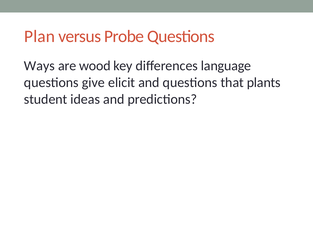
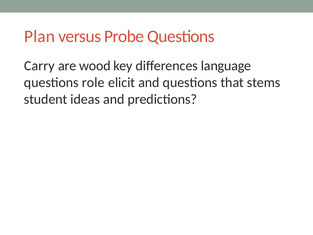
Ways: Ways -> Carry (39, 66)
give: give -> role (93, 82)
plants: plants -> stems (264, 82)
